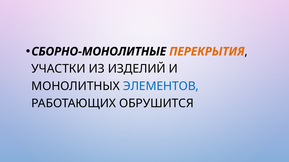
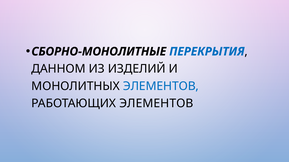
ПЕРЕКРЫТИЯ colour: orange -> blue (207, 52)
УЧАСТКИ: УЧАСТКИ -> ДАННОМ (58, 69)
РАБОТАЮЩИХ ОБРУШИТСЯ: ОБРУШИТСЯ -> ЭЛЕМЕНТОВ (156, 104)
